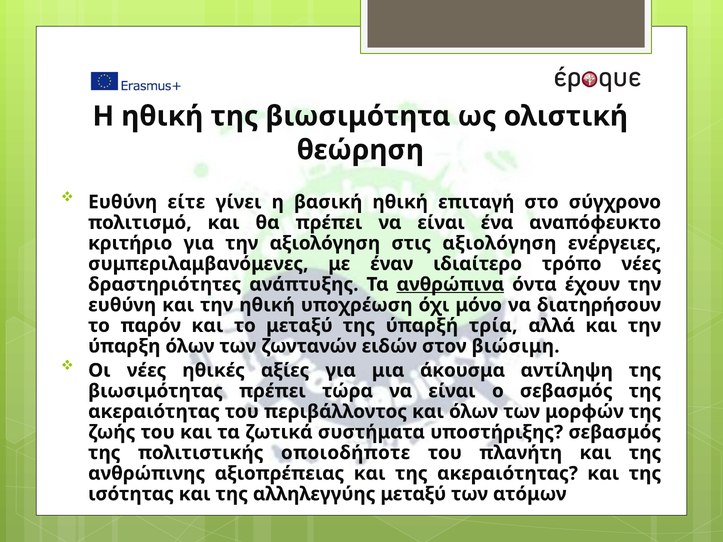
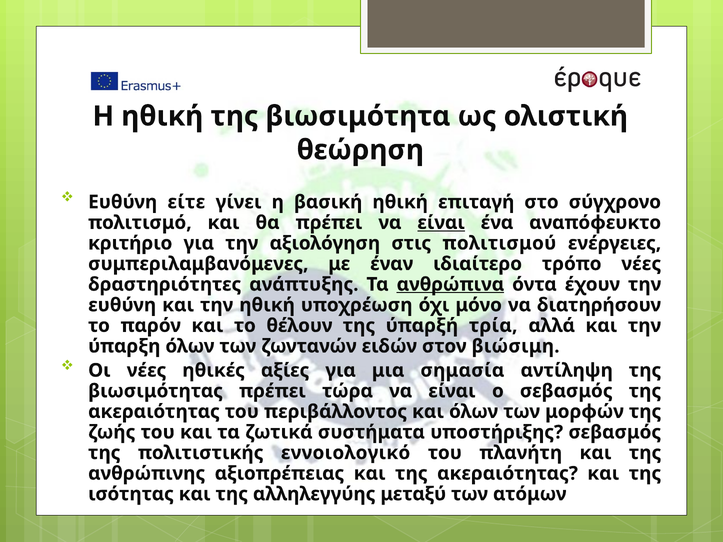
είναι underline: none -> present (441, 223)
στις αξιολόγηση: αξιολόγηση -> πολιτισμού (499, 243)
το μεταξύ: μεταξύ -> θέλουν (299, 326)
άκουσμα: άκουσμα -> σημασία (462, 371)
οποιοδήποτε: οποιοδήποτε -> εννοιολογικό (346, 453)
